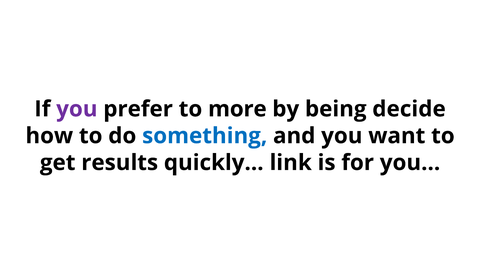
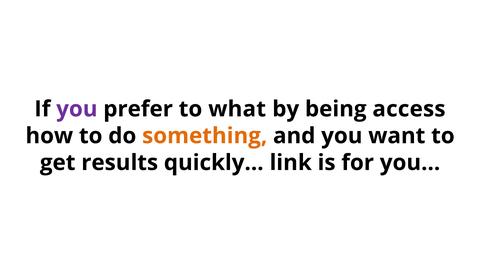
more: more -> what (237, 109)
decide: decide -> access (409, 109)
something colour: blue -> orange (205, 136)
